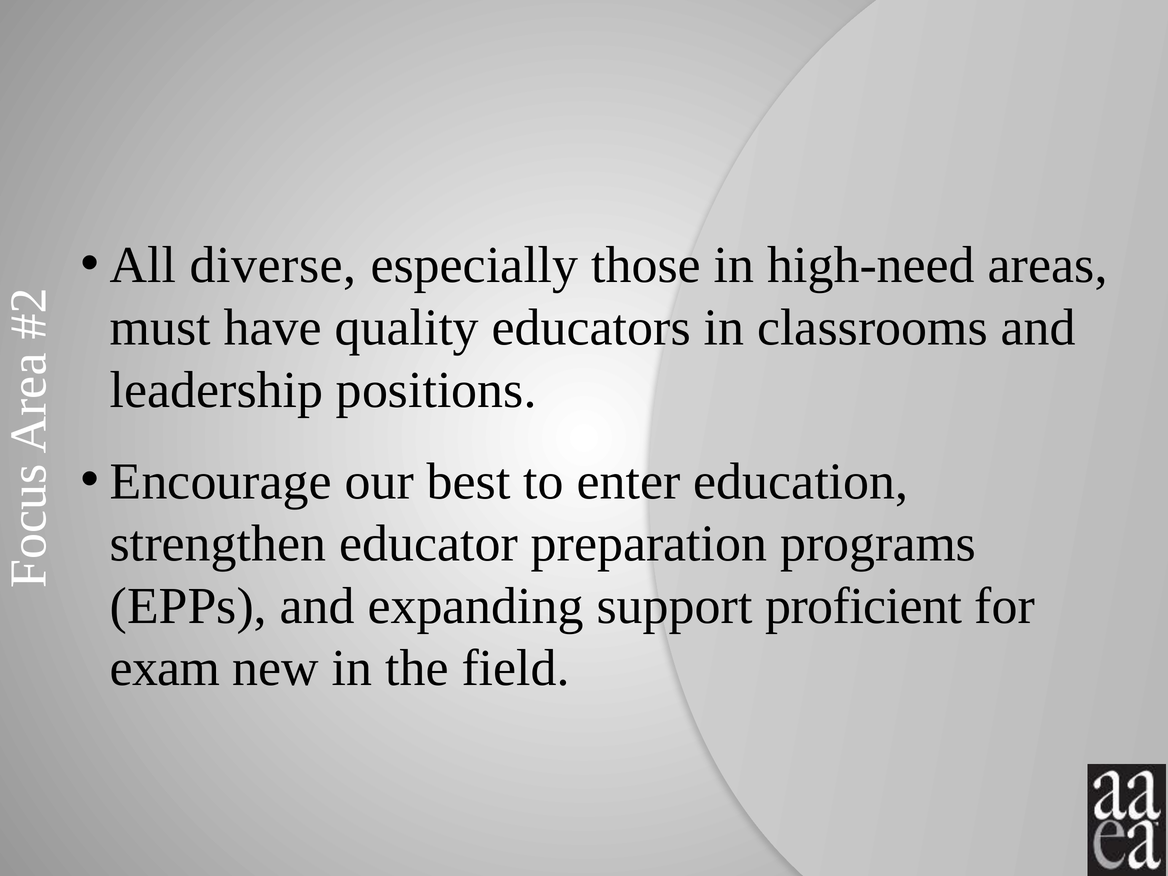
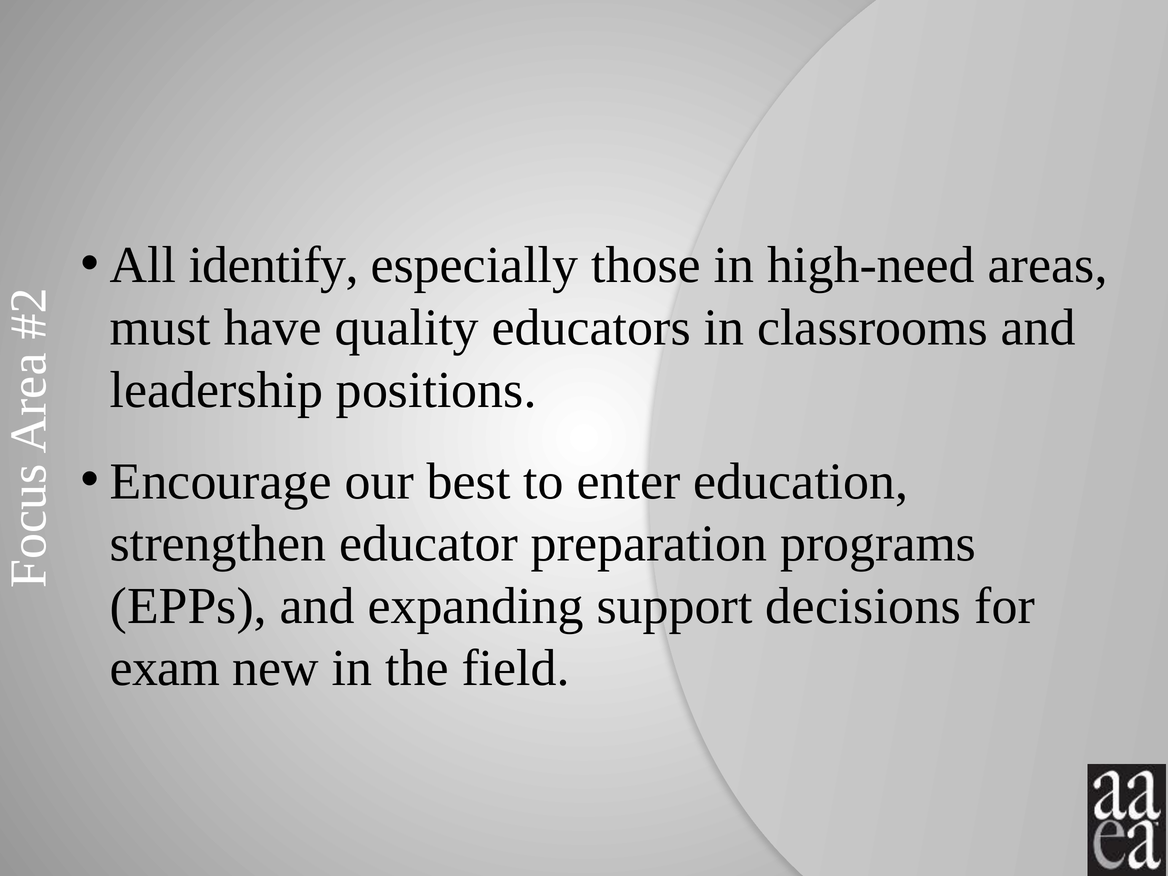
diverse: diverse -> identify (274, 265)
proficient: proficient -> decisions (863, 606)
